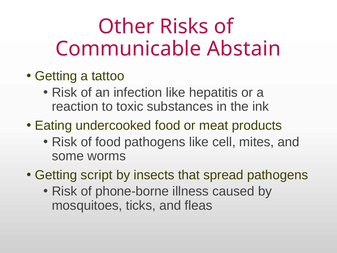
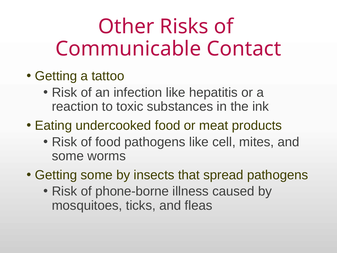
Abstain: Abstain -> Contact (244, 49)
Getting script: script -> some (97, 175)
